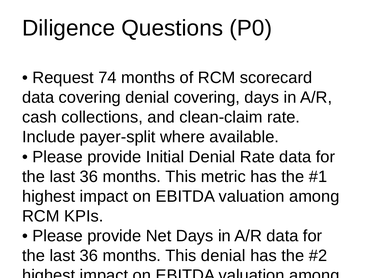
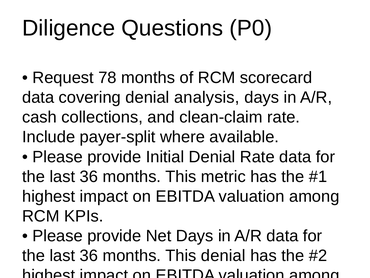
74: 74 -> 78 (107, 78)
denial covering: covering -> analysis (207, 97)
